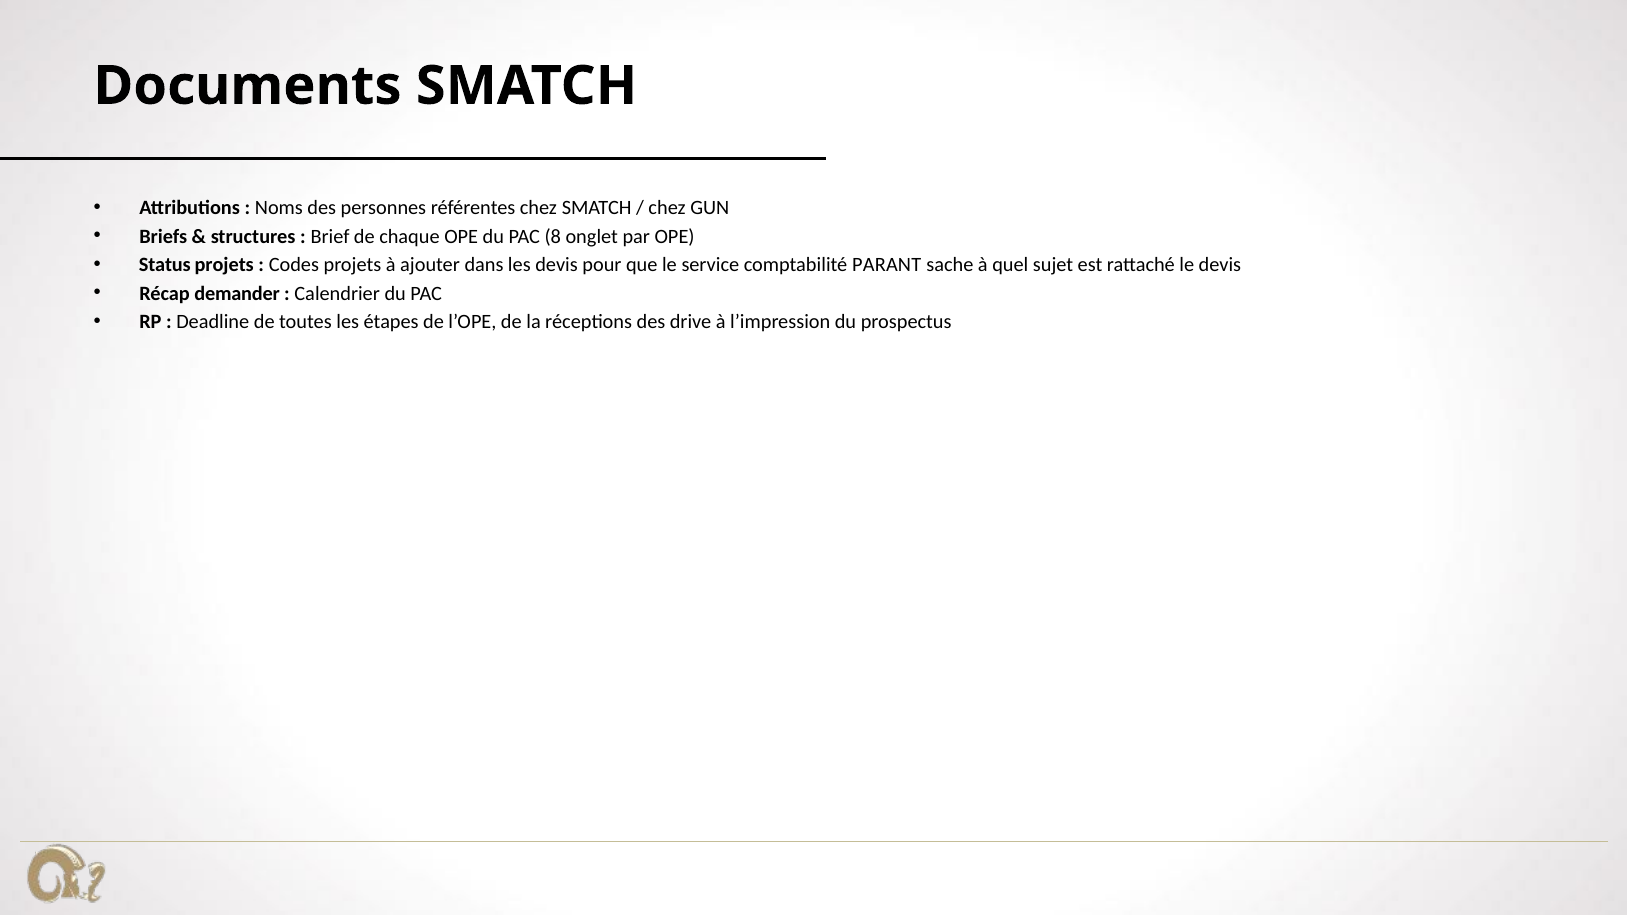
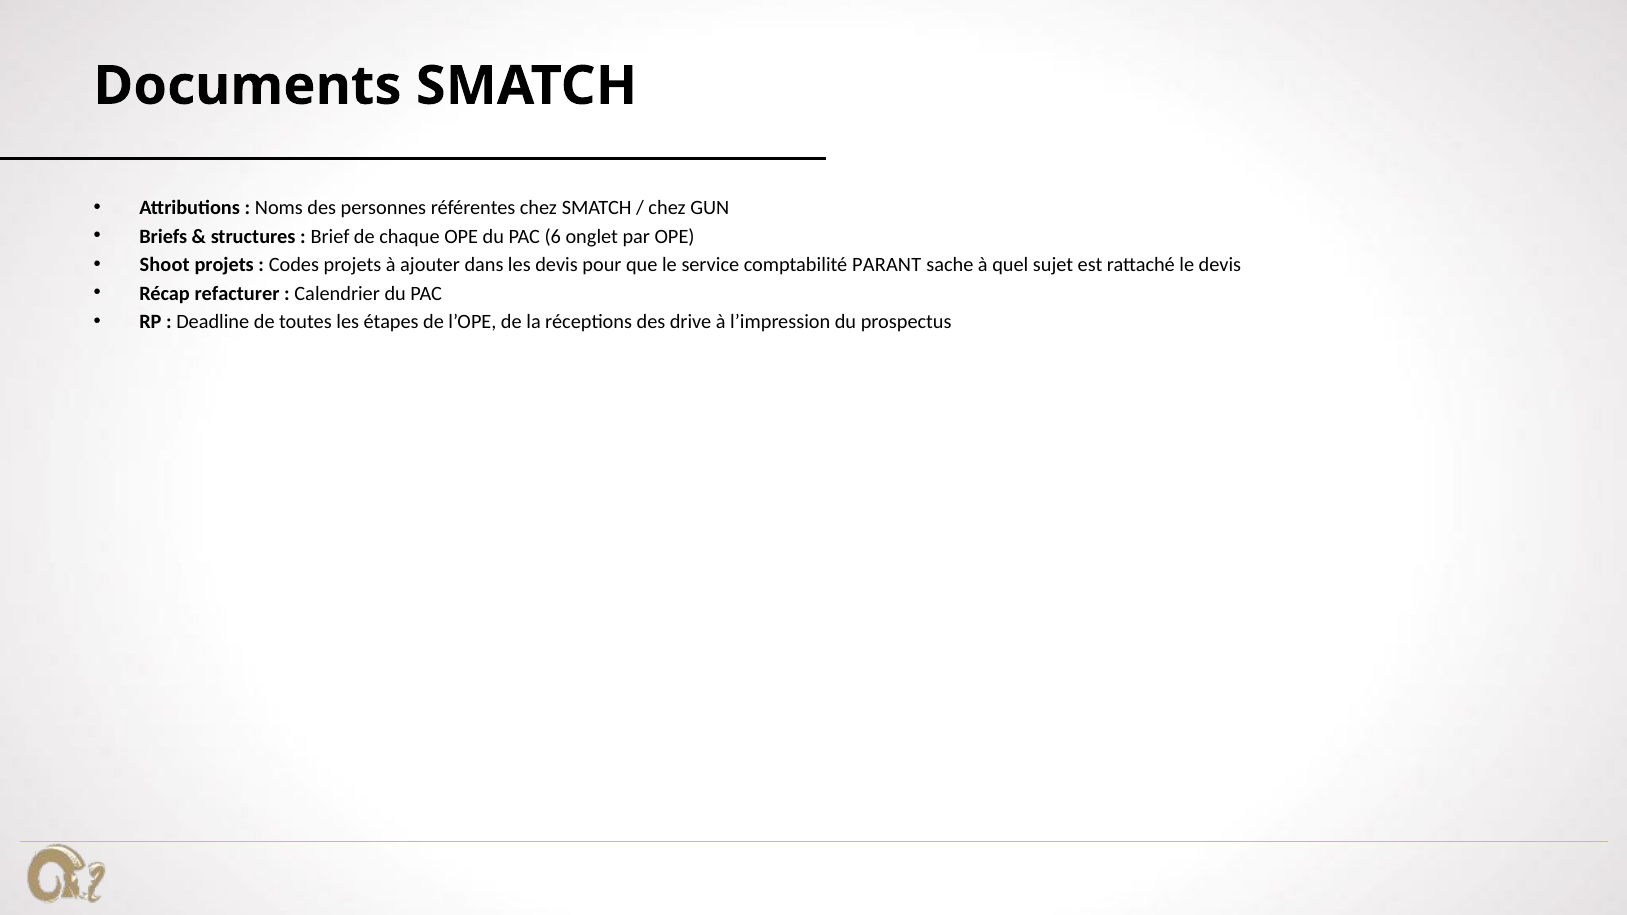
8: 8 -> 6 (553, 236)
Status: Status -> Shoot (165, 265)
demander: demander -> refacturer (237, 293)
